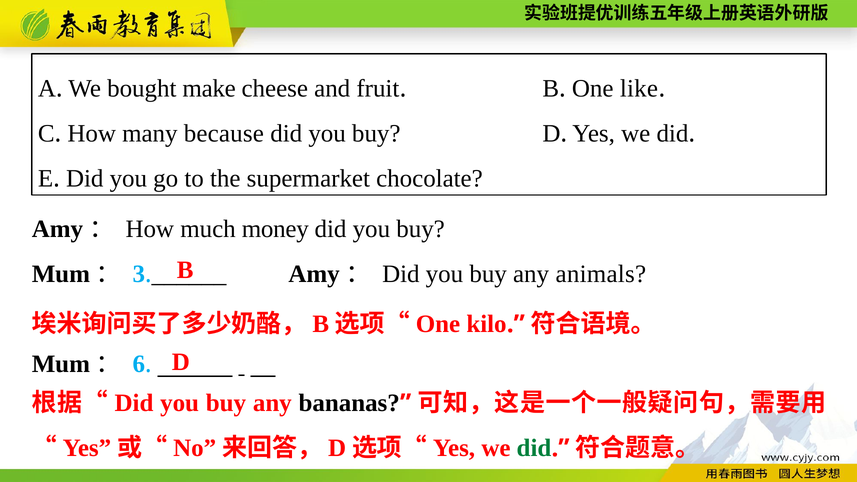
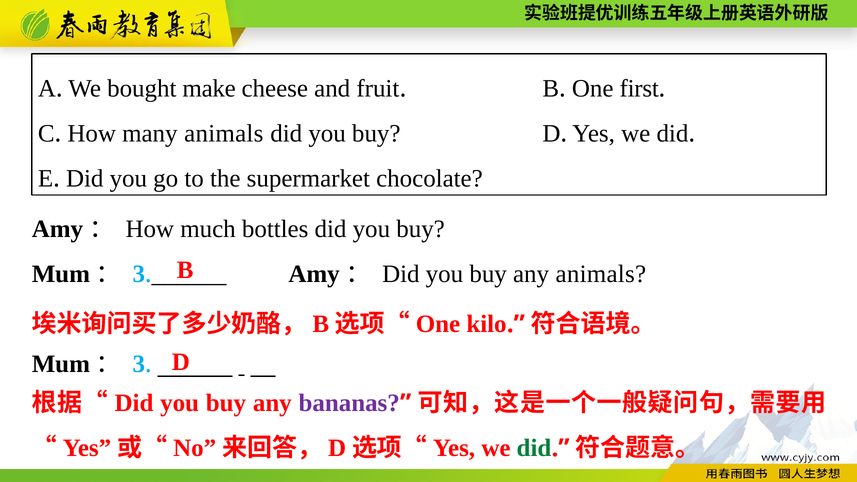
like: like -> first (639, 89)
many because: because -> animals (224, 134)
money: money -> bottles (275, 229)
6: 6 -> 3 (139, 364)
bananas colour: black -> purple (349, 403)
